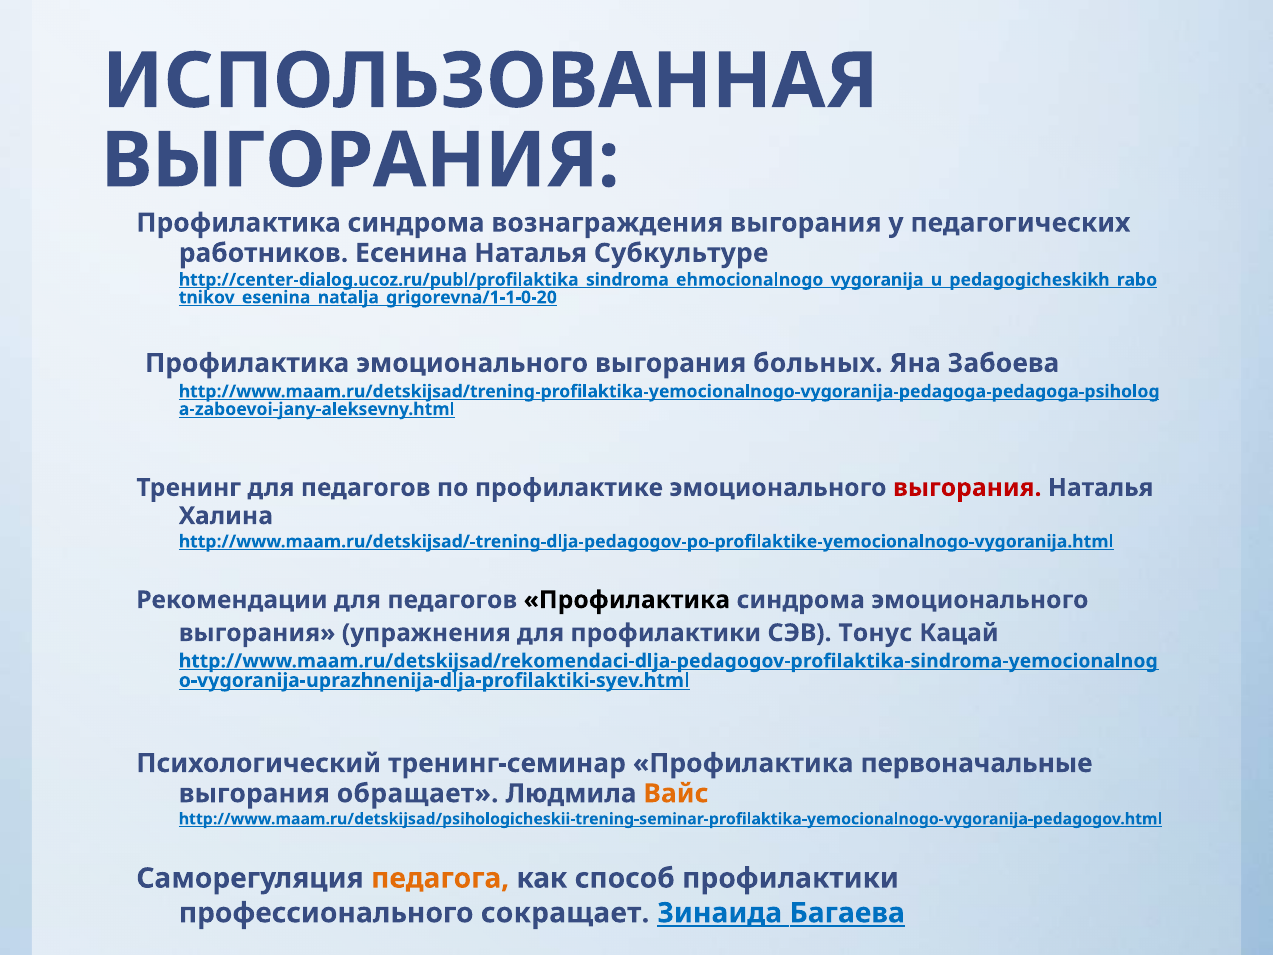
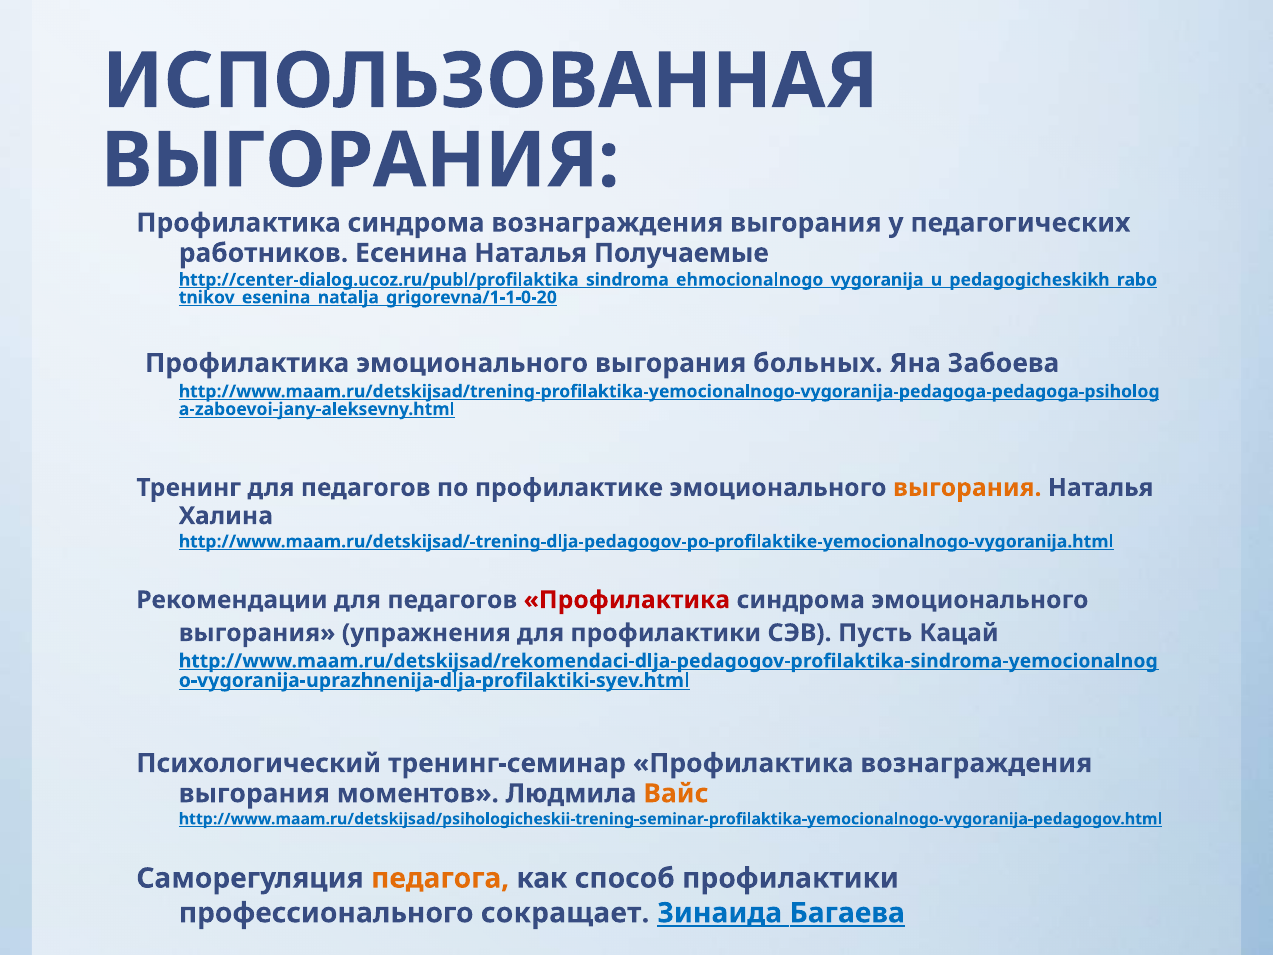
Субкультуре: Субкультуре -> Получаемые (681, 253)
выгорания colour: red -> orange (967, 488)
Профилактика colour: black -> red (627, 600)
Тонус: Тонус -> Пусть (875, 633)
Профилактика первоначальные: первоначальные -> вознаграждения (976, 763)
обращает: обращает -> моментов (418, 793)
